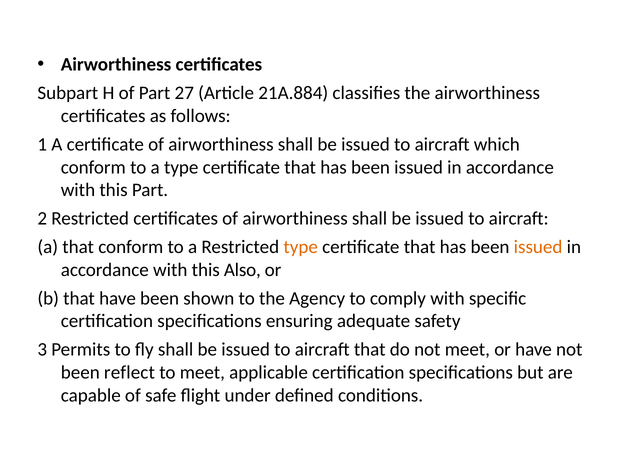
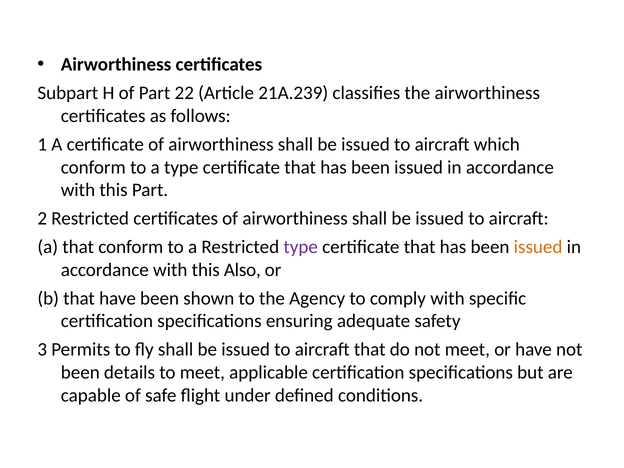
27: 27 -> 22 (184, 93)
21A.884: 21A.884 -> 21A.239 (293, 93)
type colour: orange -> purple (301, 247)
reflect: reflect -> details (130, 372)
